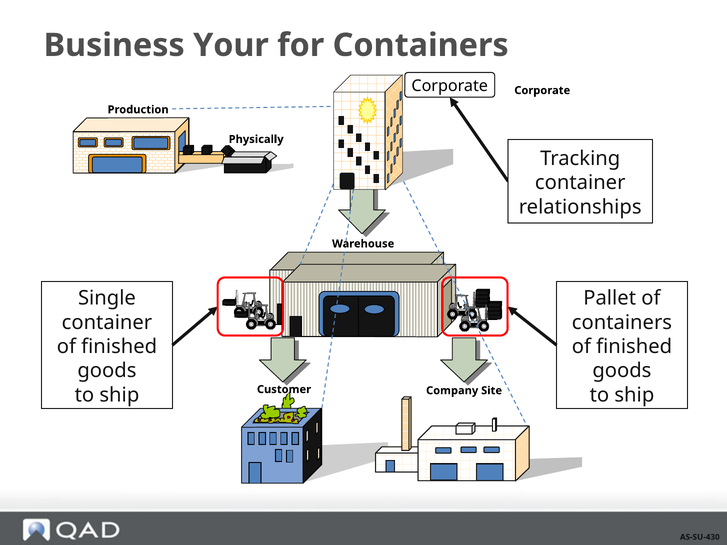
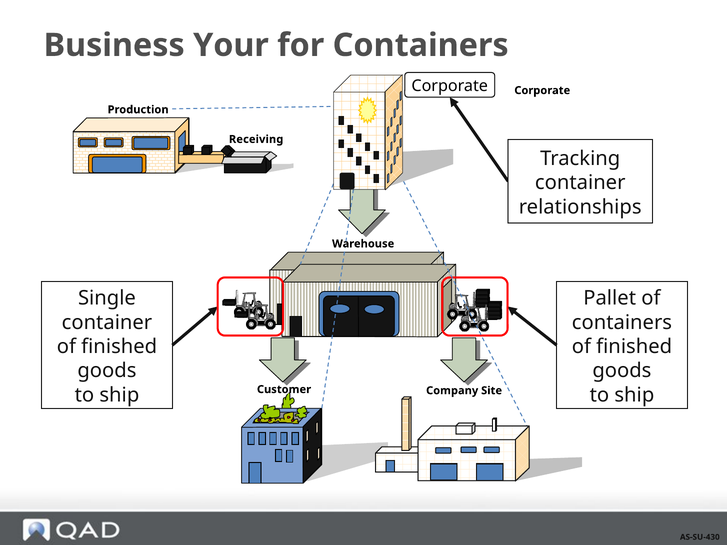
Physically: Physically -> Receiving (256, 139)
